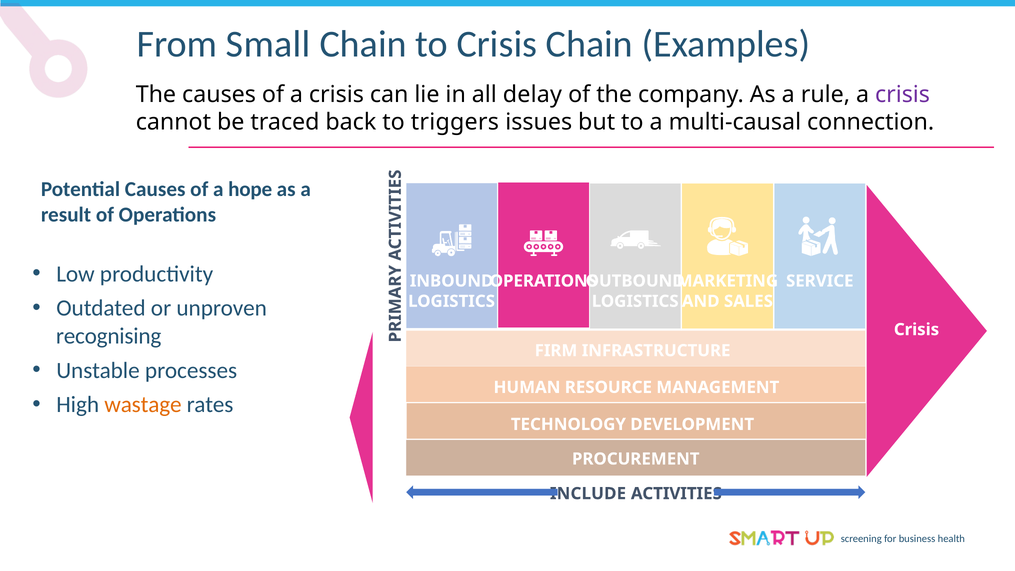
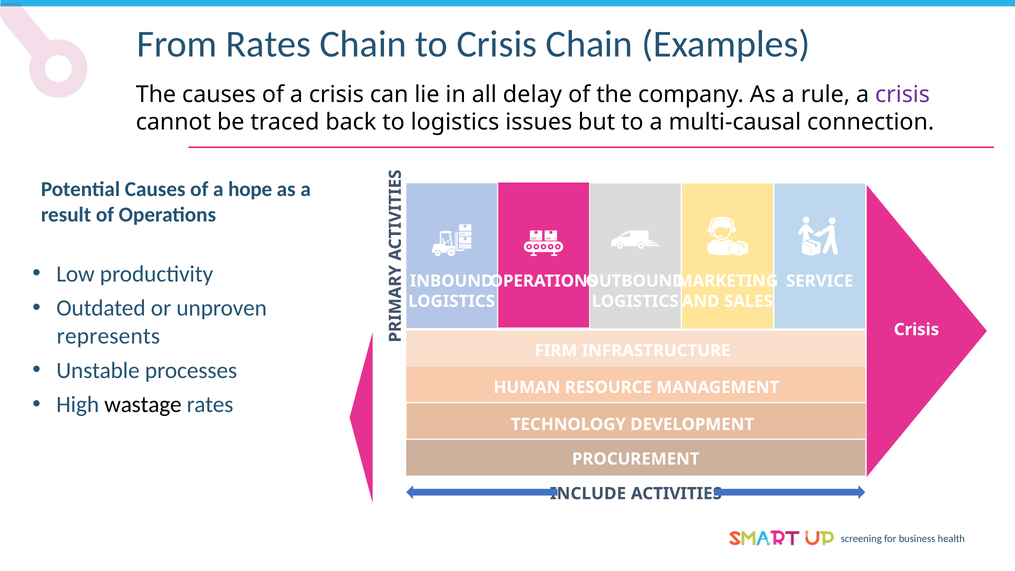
From Small: Small -> Rates (268, 44)
to triggers: triggers -> logistics (455, 122)
recognising: recognising -> represents (108, 336)
wastage colour: orange -> black (143, 405)
